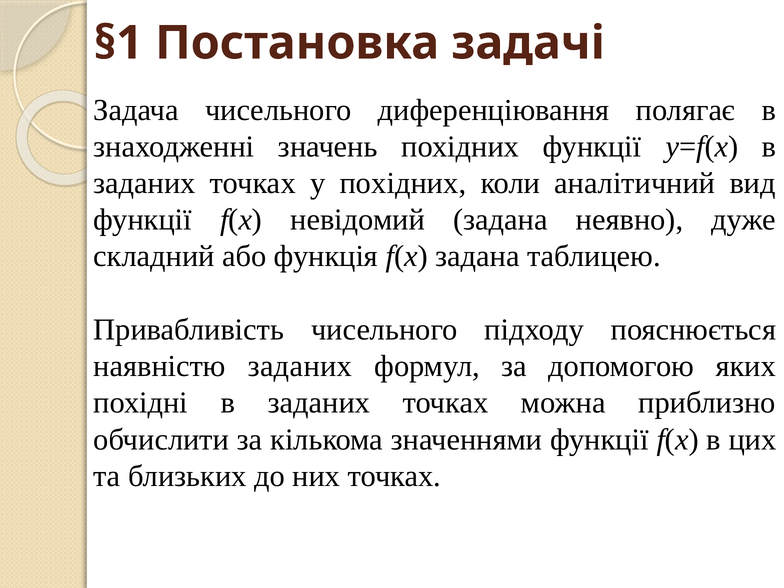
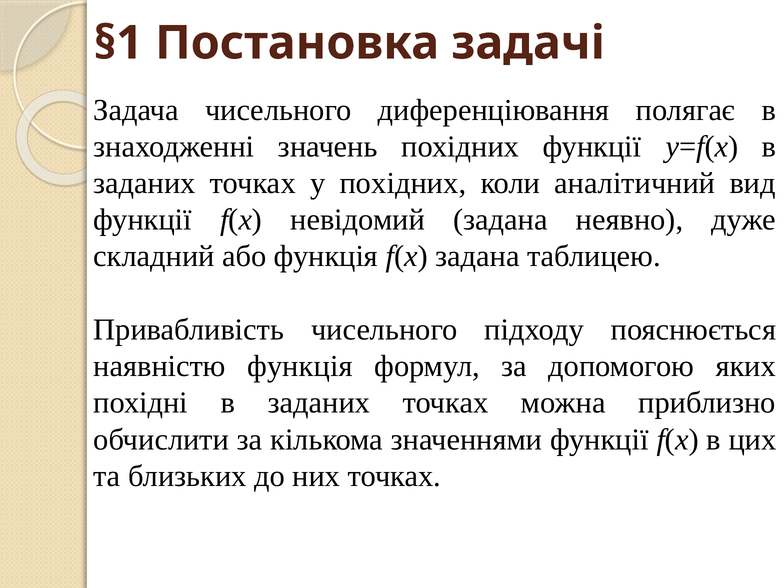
наявністю заданих: заданих -> функція (300, 366)
